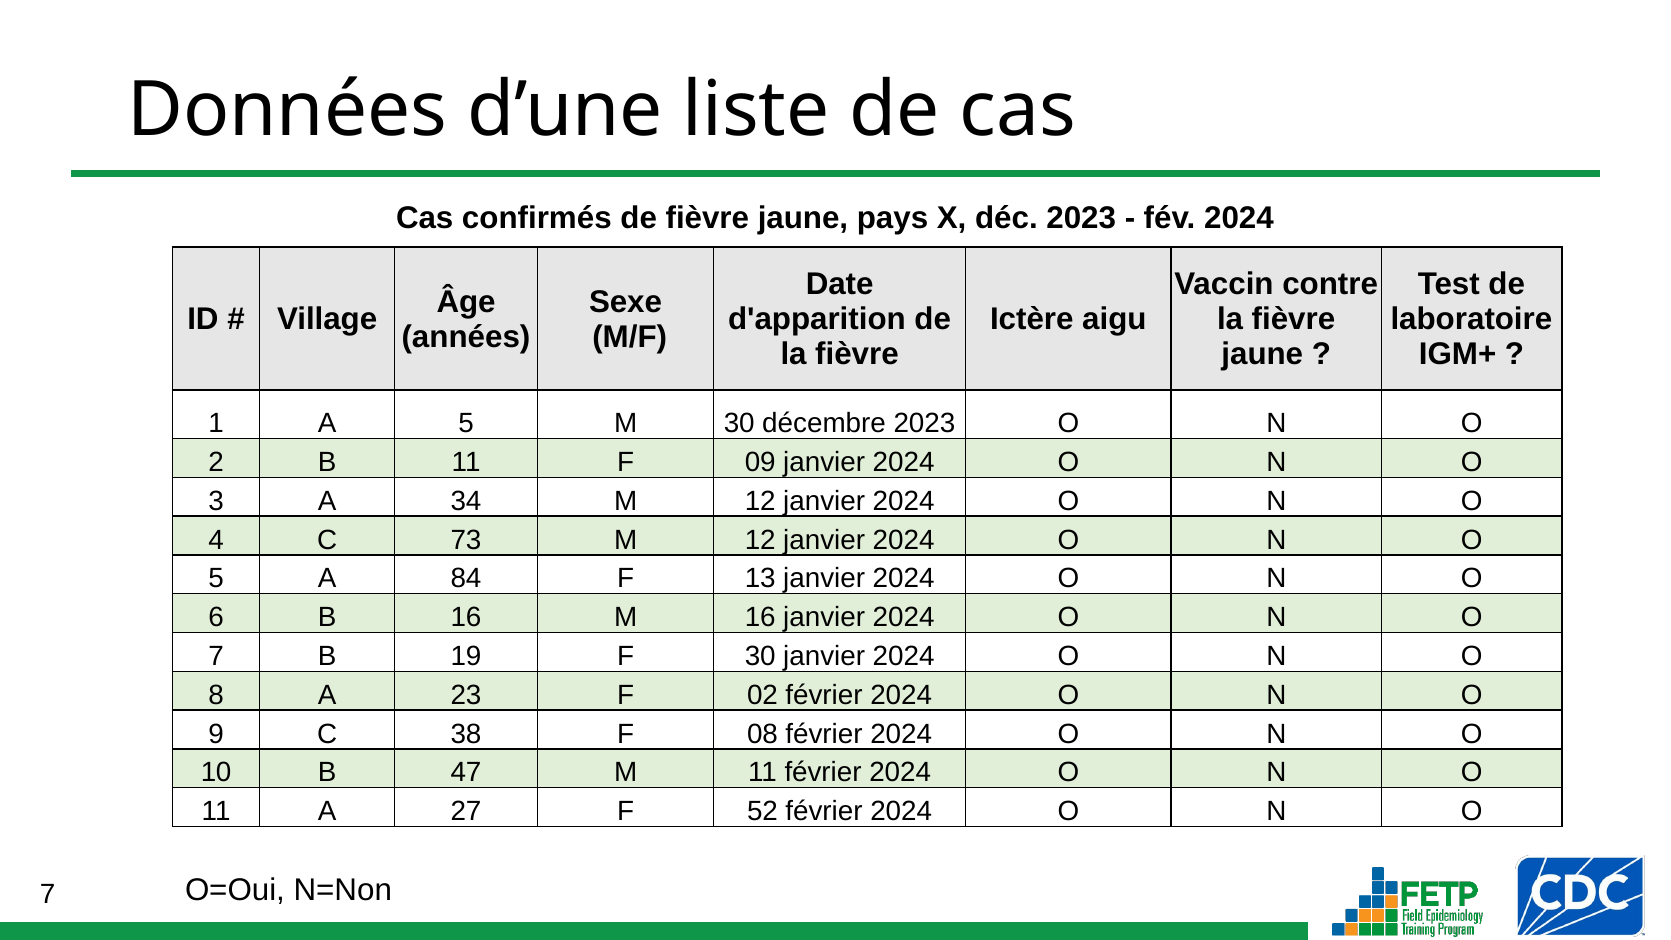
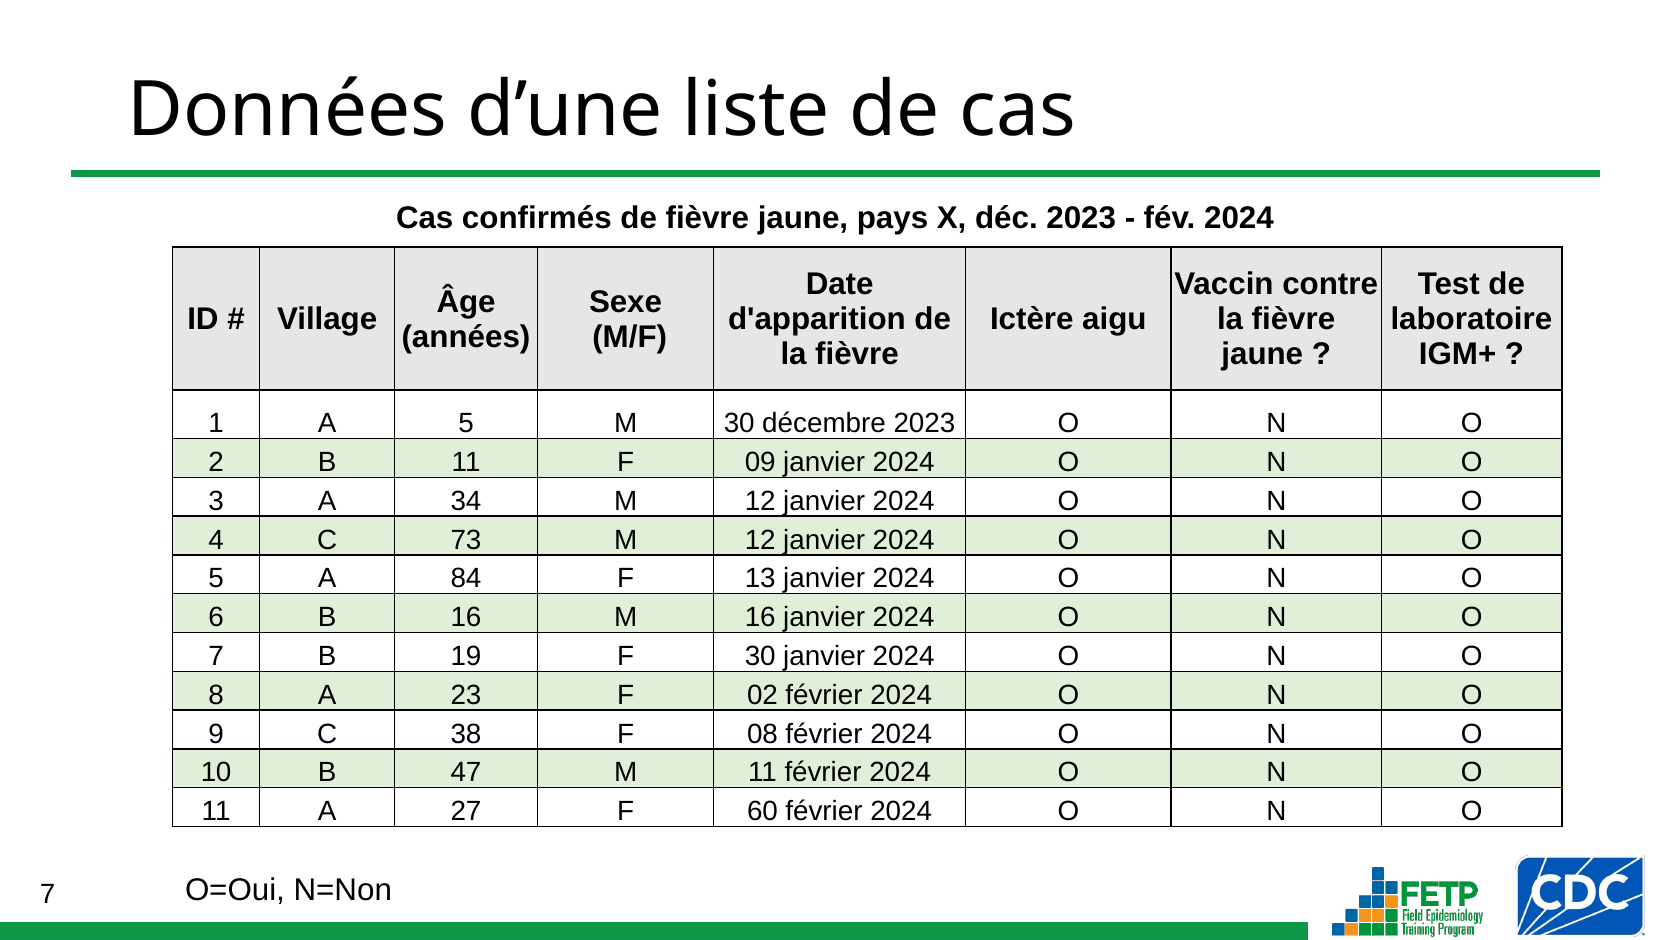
52: 52 -> 60 (762, 811)
